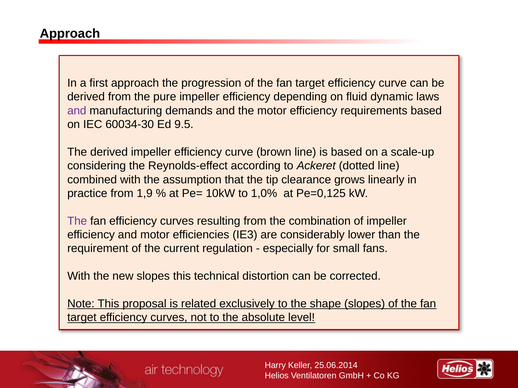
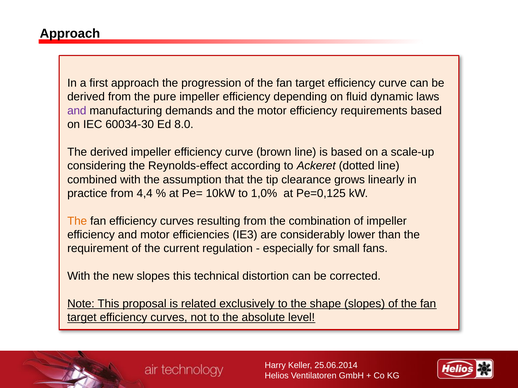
9.5: 9.5 -> 8.0 (184, 125)
1,9: 1,9 -> 4,4 (145, 194)
The colour: purple -> orange (77, 221)
